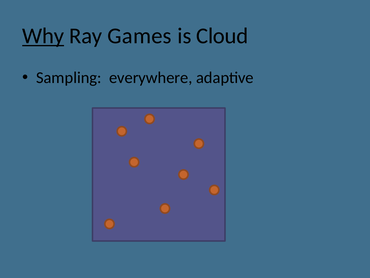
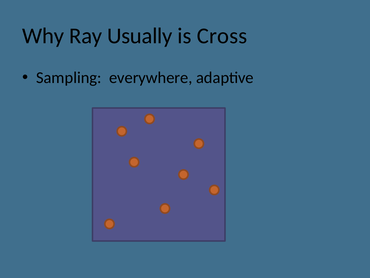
Why underline: present -> none (43, 36)
Games: Games -> Usually (140, 36)
Cloud: Cloud -> Cross (222, 36)
